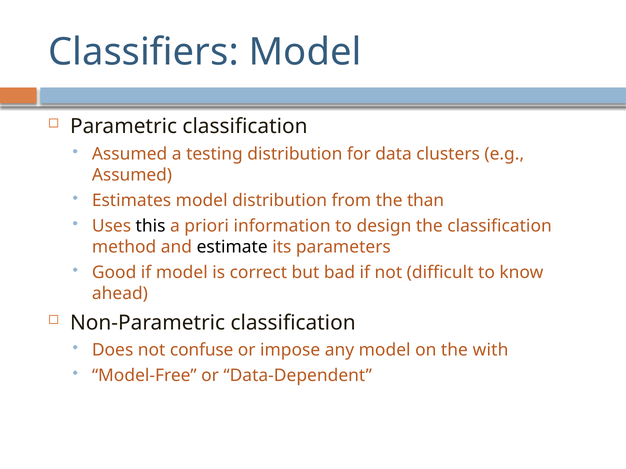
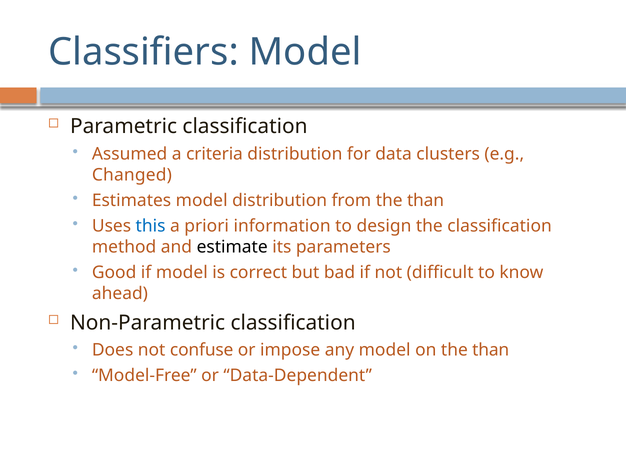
testing: testing -> criteria (215, 154)
Assumed: Assumed -> Changed (132, 175)
this colour: black -> blue (151, 226)
on the with: with -> than (491, 350)
